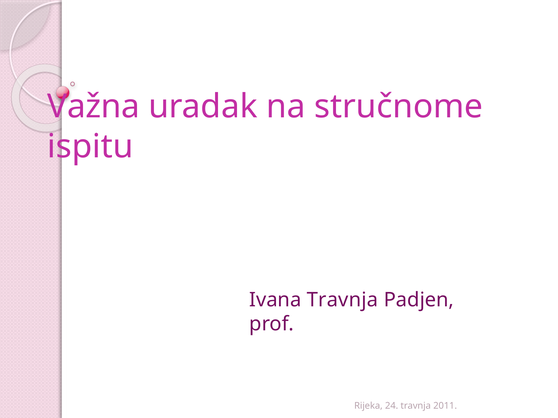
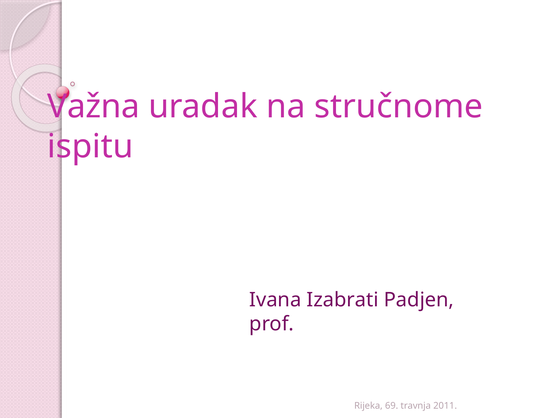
Ivana Travnja: Travnja -> Izabrati (343, 300)
24: 24 -> 69 (392, 406)
